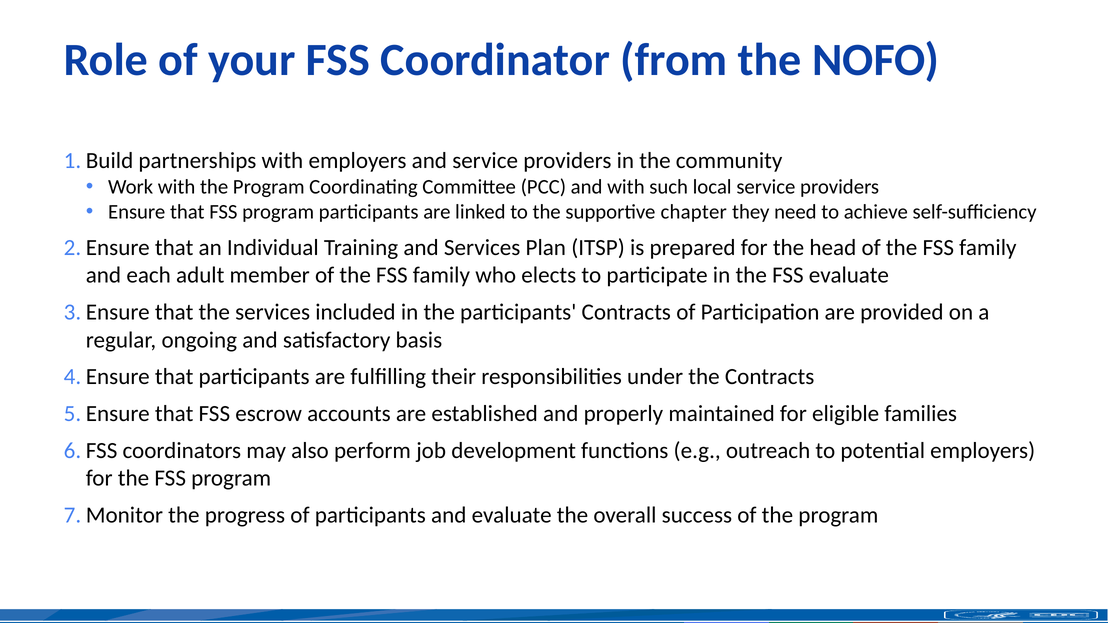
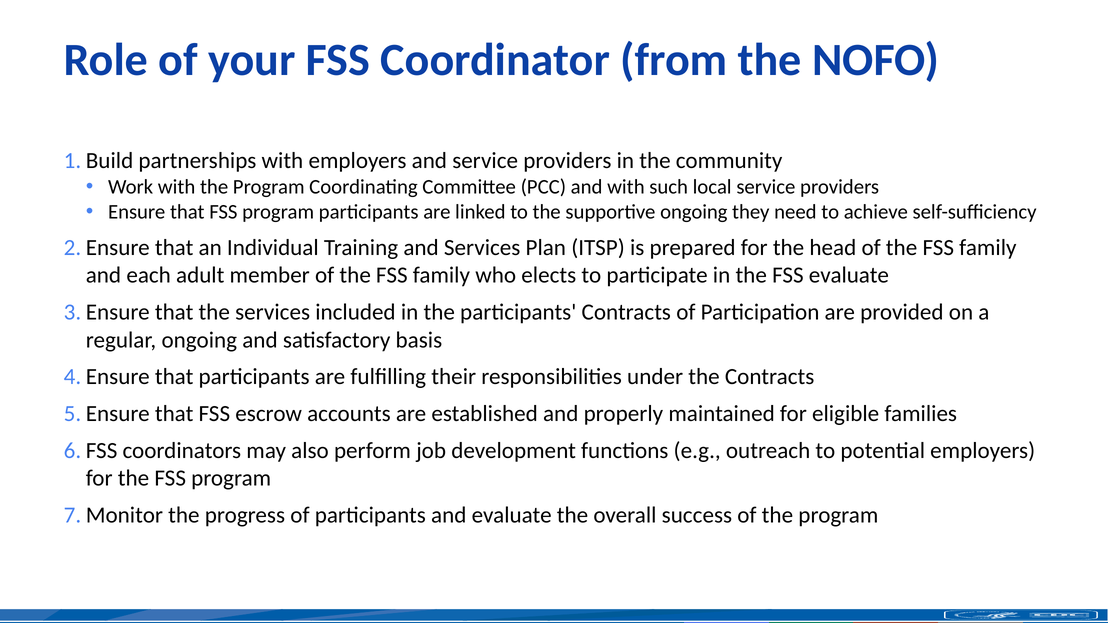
supportive chapter: chapter -> ongoing (694, 212)
